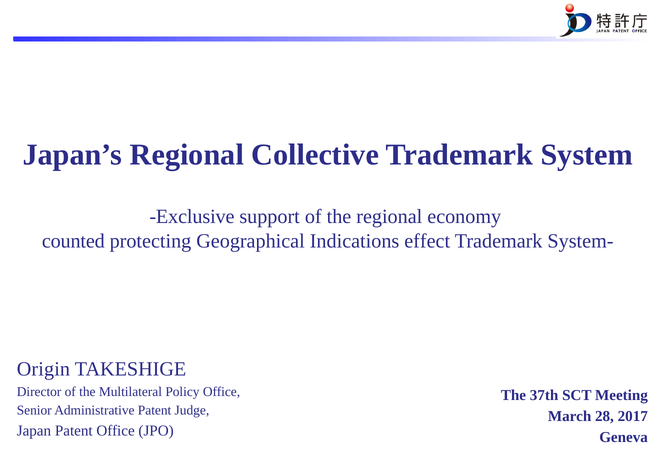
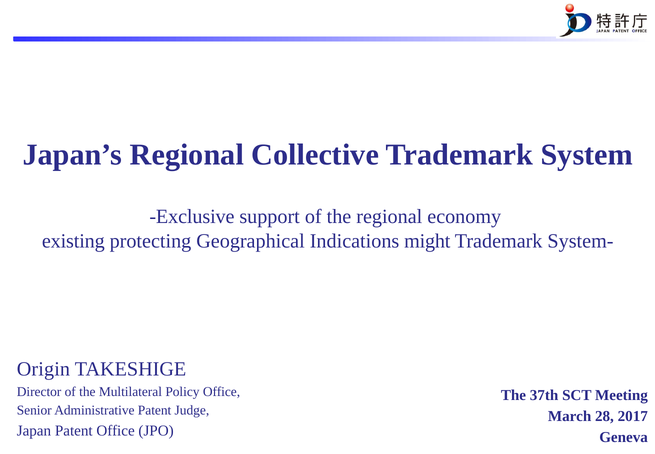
counted: counted -> existing (73, 241)
effect: effect -> might (427, 241)
